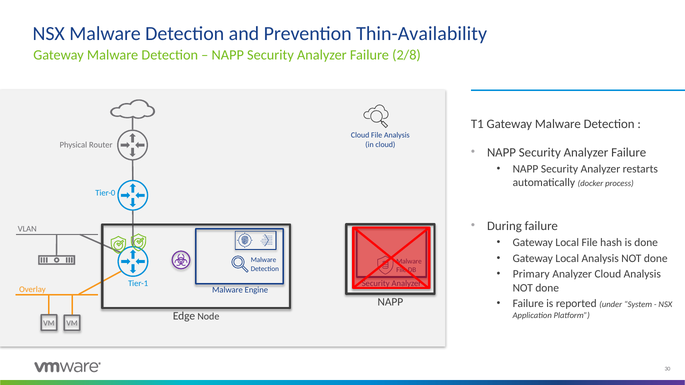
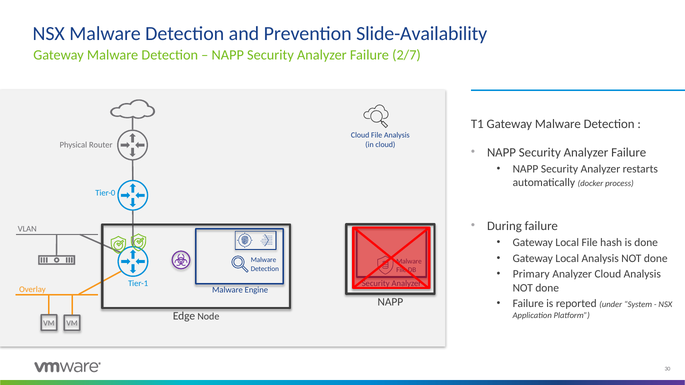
Thin-Availability: Thin-Availability -> Slide-Availability (422, 34)
2/8: 2/8 -> 2/7 (407, 55)
